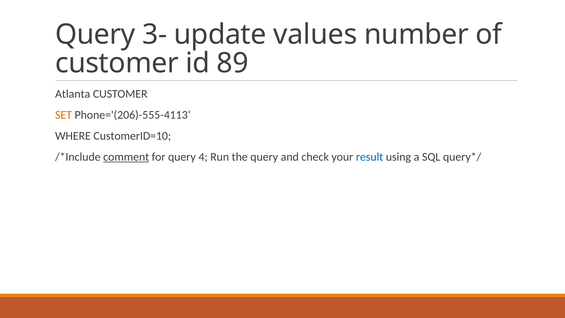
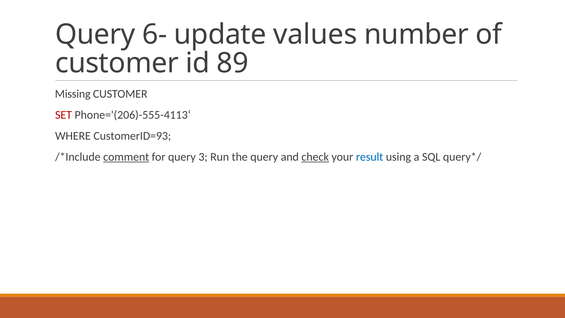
3-: 3- -> 6- (155, 34)
Atlanta: Atlanta -> Missing (73, 94)
SET colour: orange -> red (64, 115)
CustomerID=10: CustomerID=10 -> CustomerID=93 (132, 136)
4: 4 -> 3 (203, 157)
check underline: none -> present (315, 157)
